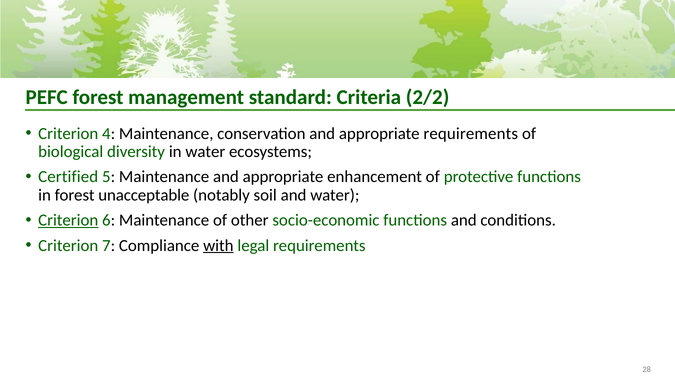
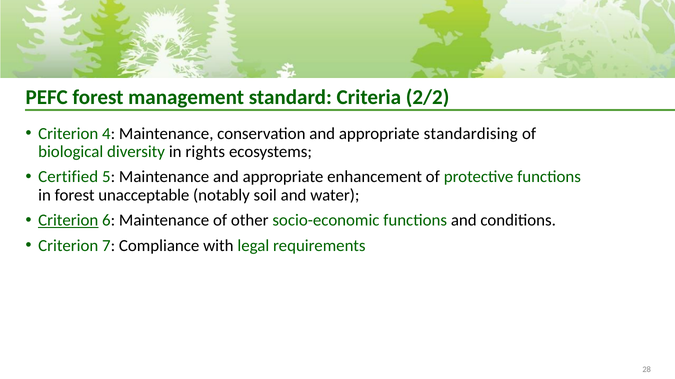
appropriate requirements: requirements -> standardising (471, 134)
in water: water -> rights (205, 152)
with underline: present -> none (218, 246)
